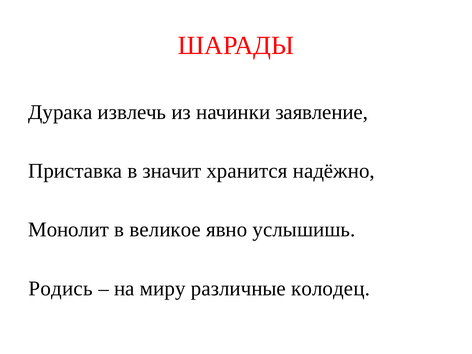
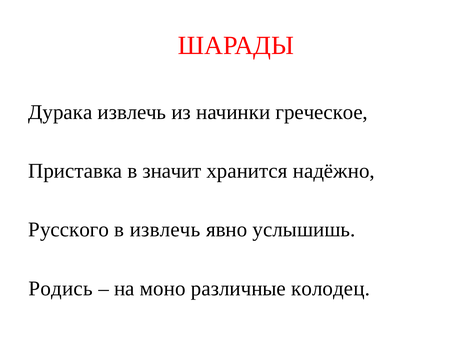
заявление: заявление -> греческое (322, 112)
Монолит: Монолит -> Русского (69, 230)
в великое: великое -> извлечь (165, 230)
миру: миру -> моно (163, 288)
